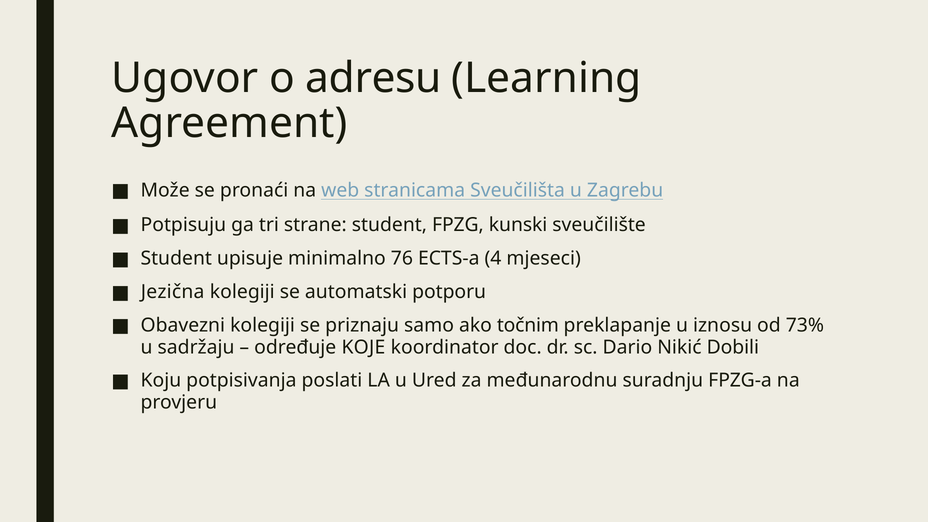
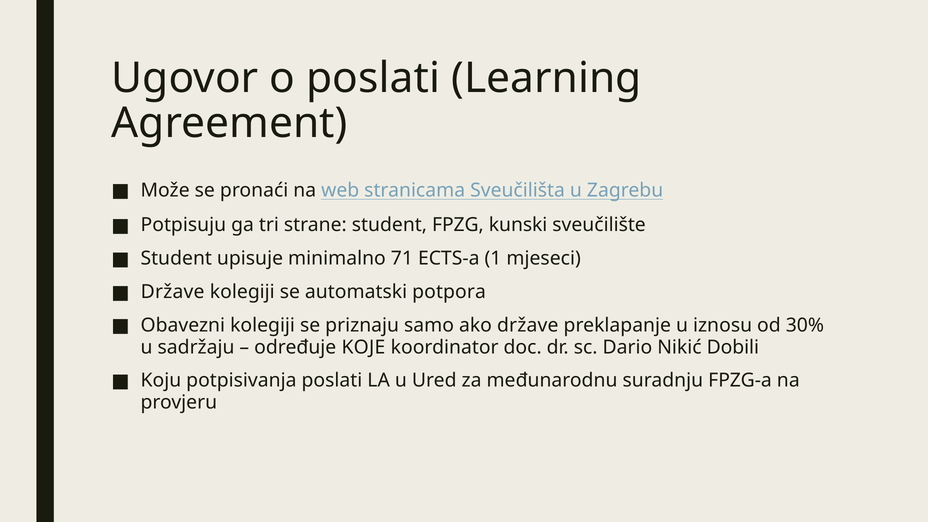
o adresu: adresu -> poslati (373, 78)
76: 76 -> 71 (402, 258)
4: 4 -> 1 (493, 258)
Jezična: Jezična -> Države (173, 292)
potporu: potporu -> potpora (449, 292)
ako točnim: točnim -> države (528, 325)
73%: 73% -> 30% (805, 325)
